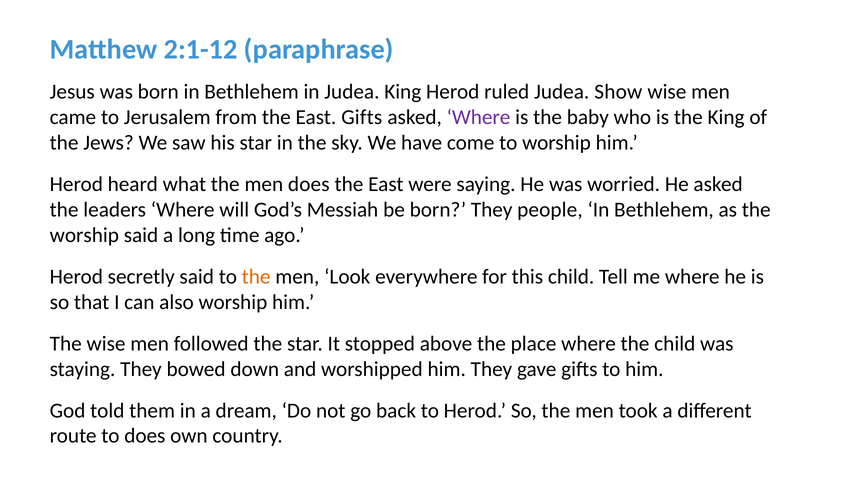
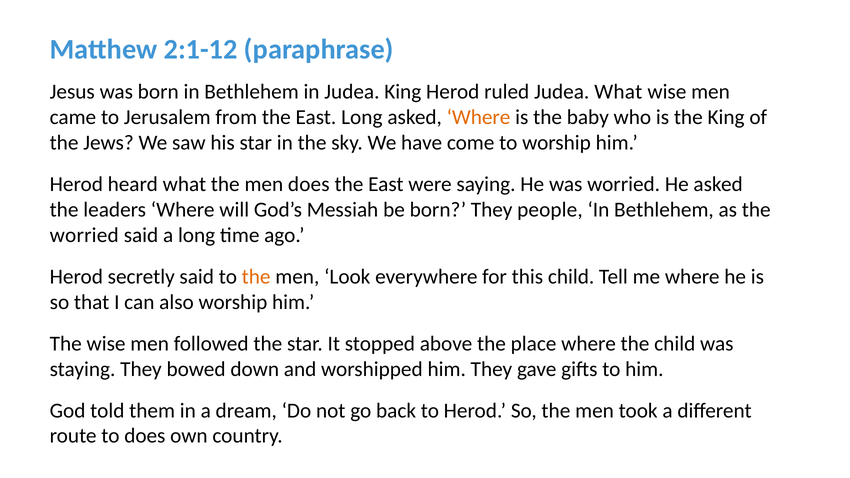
Judea Show: Show -> What (618, 92)
East Gifts: Gifts -> Long (362, 117)
Where colour: purple -> orange (479, 117)
worship: worship -> worried (84, 235)
